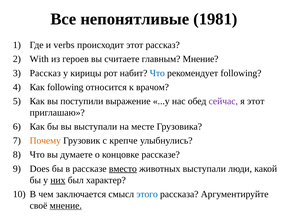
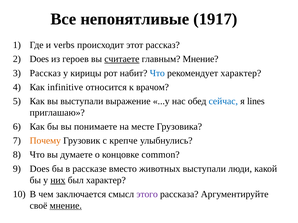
1981: 1981 -> 1917 (215, 19)
With: With -> Does (39, 59)
считаете underline: none -> present (122, 59)
рекомендует following: following -> характер (241, 73)
Как following: following -> infinitive (65, 87)
вы поступили: поступили -> выступали (82, 101)
сейчас colour: purple -> blue (223, 101)
я этот: этот -> lines (256, 101)
вы выступали: выступали -> понимаете (96, 127)
концовке рассказе: рассказе -> common (161, 155)
вместо underline: present -> none (123, 169)
этого colour: blue -> purple (147, 195)
